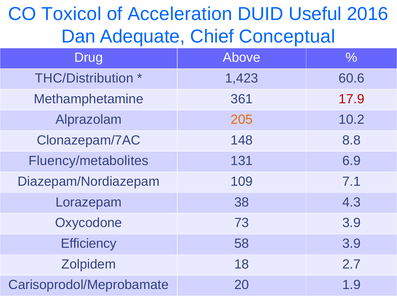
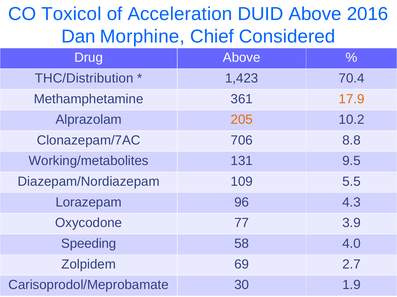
DUID Useful: Useful -> Above (315, 14)
Adequate: Adequate -> Morphine (142, 37)
Conceptual: Conceptual -> Considered (287, 37)
60.6: 60.6 -> 70.4 (352, 78)
17.9 colour: red -> orange (352, 99)
148: 148 -> 706 (242, 141)
Fluency/metabolites: Fluency/metabolites -> Working/metabolites (89, 161)
6.9: 6.9 -> 9.5 (352, 161)
7.1: 7.1 -> 5.5 (352, 182)
38: 38 -> 96 (242, 203)
73: 73 -> 77 (242, 223)
Efficiency: Efficiency -> Speeding (89, 244)
58 3.9: 3.9 -> 4.0 (352, 244)
18: 18 -> 69 (242, 265)
20: 20 -> 30 (242, 286)
